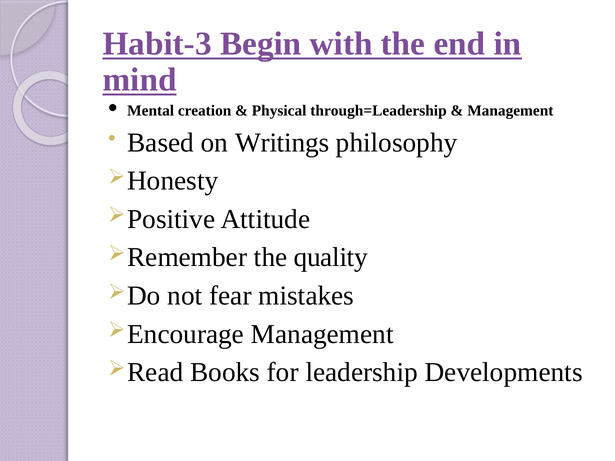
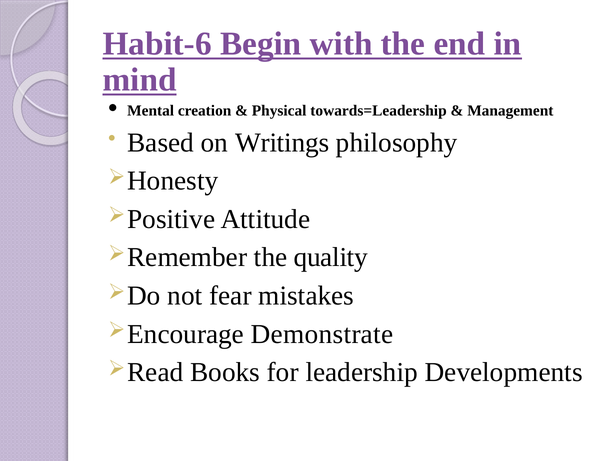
Habit-3: Habit-3 -> Habit-6 (157, 44)
through=Leadership: through=Leadership -> towards=Leadership (378, 111)
Management: Management -> Demonstrate (322, 334)
